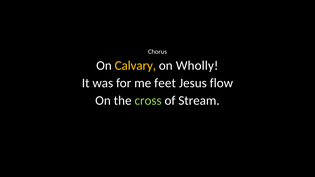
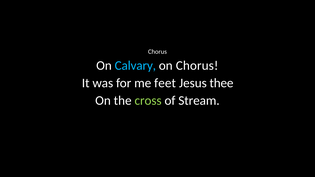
Calvary colour: yellow -> light blue (135, 66)
on Wholly: Wholly -> Chorus (197, 66)
flow: flow -> thee (221, 83)
